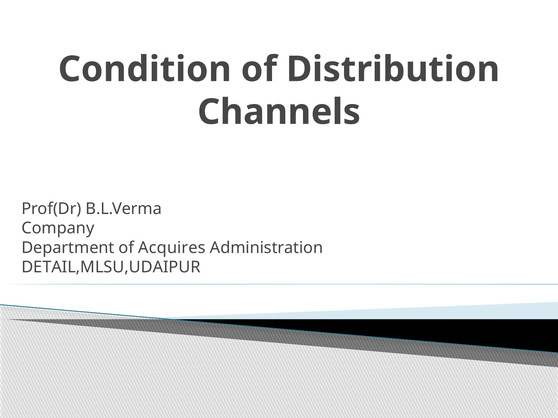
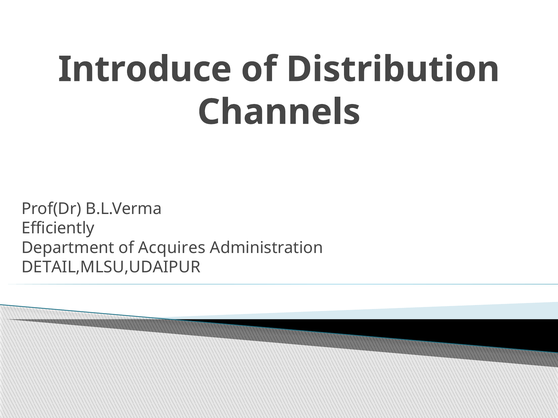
Condition: Condition -> Introduce (145, 69)
Company: Company -> Efficiently (58, 228)
